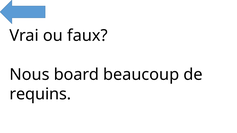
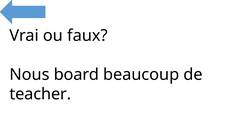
requins: requins -> teacher (40, 94)
